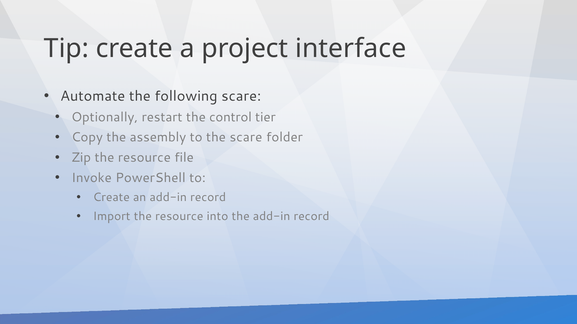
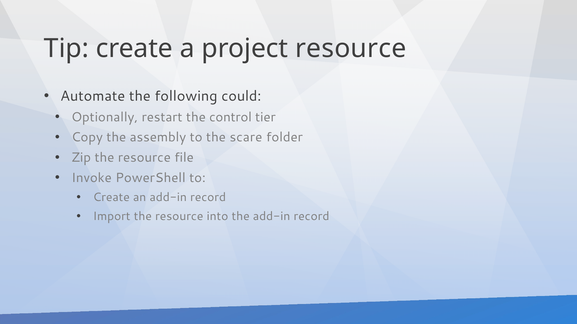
project interface: interface -> resource (351, 48)
following scare: scare -> could (241, 96)
